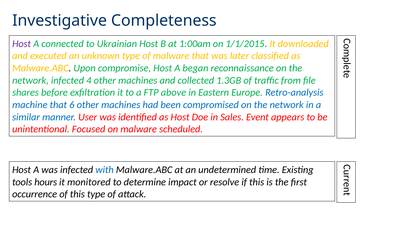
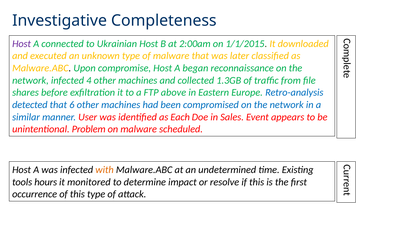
1:00am: 1:00am -> 2:00am (195, 44)
machine: machine -> detected (30, 105)
as Host: Host -> Each (180, 117)
Focused: Focused -> Problem (89, 129)
with colour: blue -> orange (105, 170)
